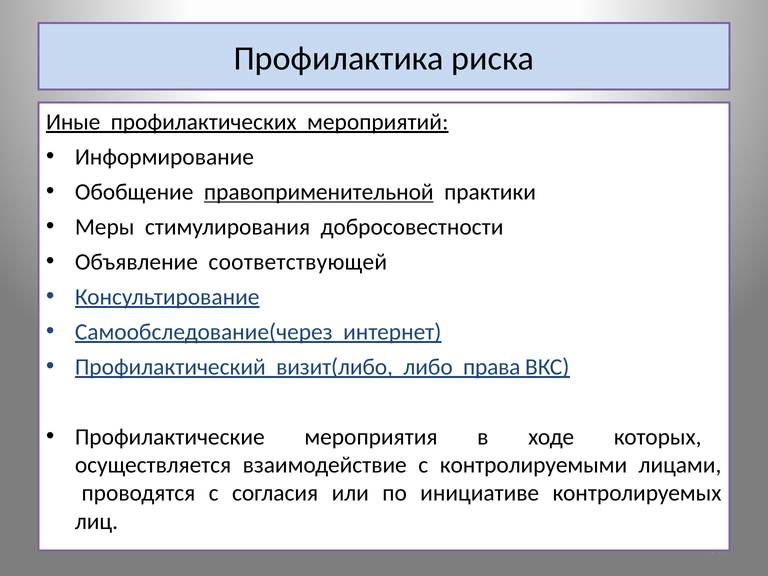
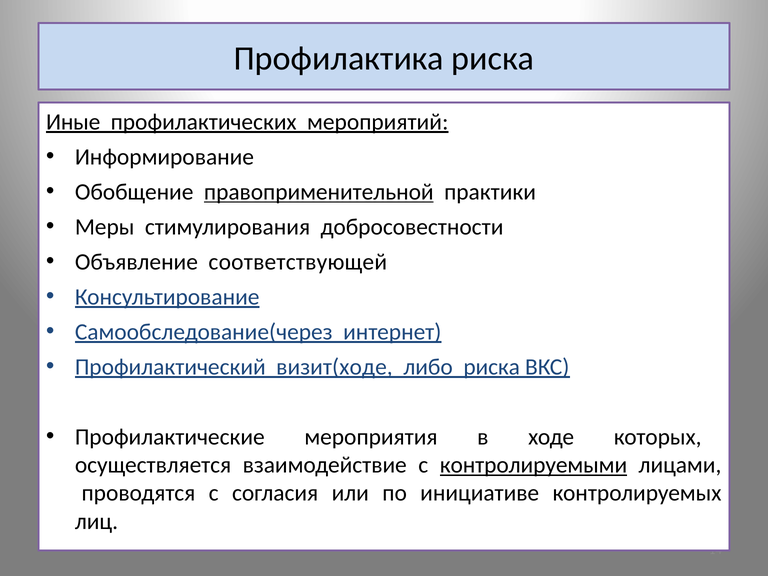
визит(либо: визит(либо -> визит(ходе (334, 367)
либо права: права -> риска (492, 367)
контролируемыми underline: none -> present (533, 465)
